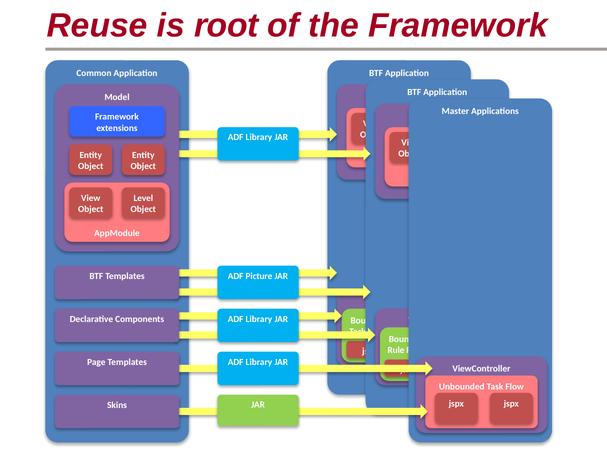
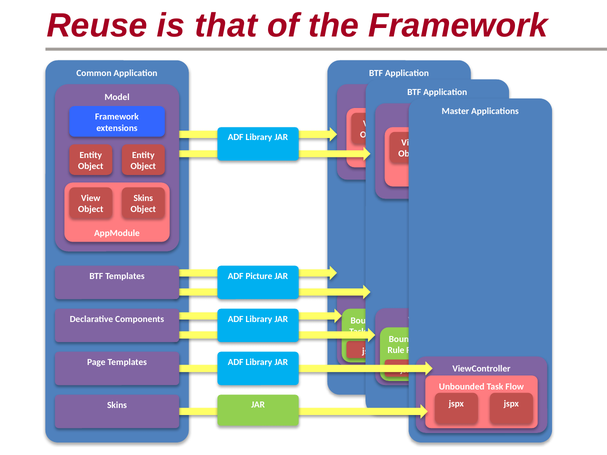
root: root -> that (226, 26)
Level: Level -> Skins (143, 198)
